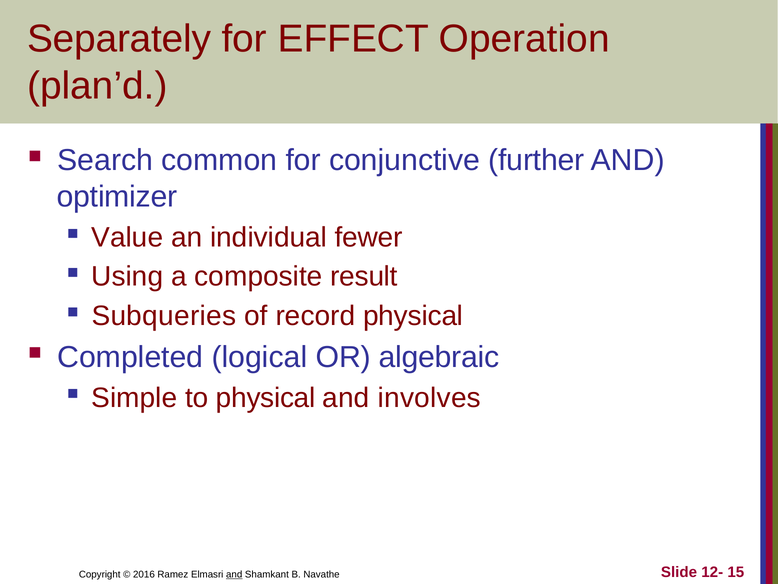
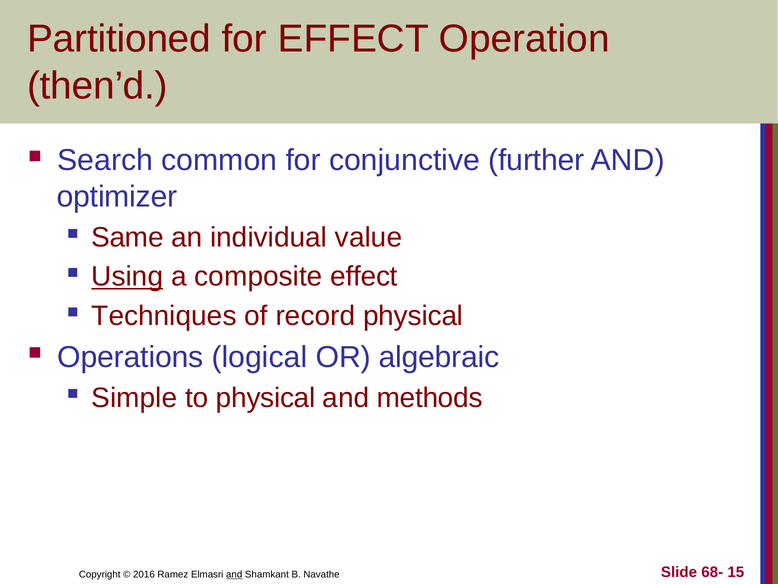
Separately: Separately -> Partitioned (119, 39)
plan’d: plan’d -> then’d (97, 86)
Value: Value -> Same (127, 237)
fewer: fewer -> value (369, 237)
Using underline: none -> present (127, 276)
composite result: result -> effect (364, 276)
Subqueries: Subqueries -> Techniques (164, 316)
Completed: Completed -> Operations (130, 357)
involves: involves -> methods (430, 397)
12-: 12- -> 68- (712, 572)
